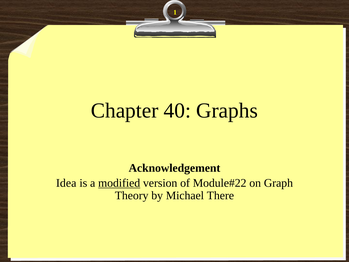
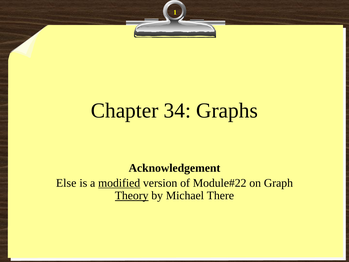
40: 40 -> 34 (177, 111)
Idea: Idea -> Else (66, 183)
Theory underline: none -> present (132, 195)
